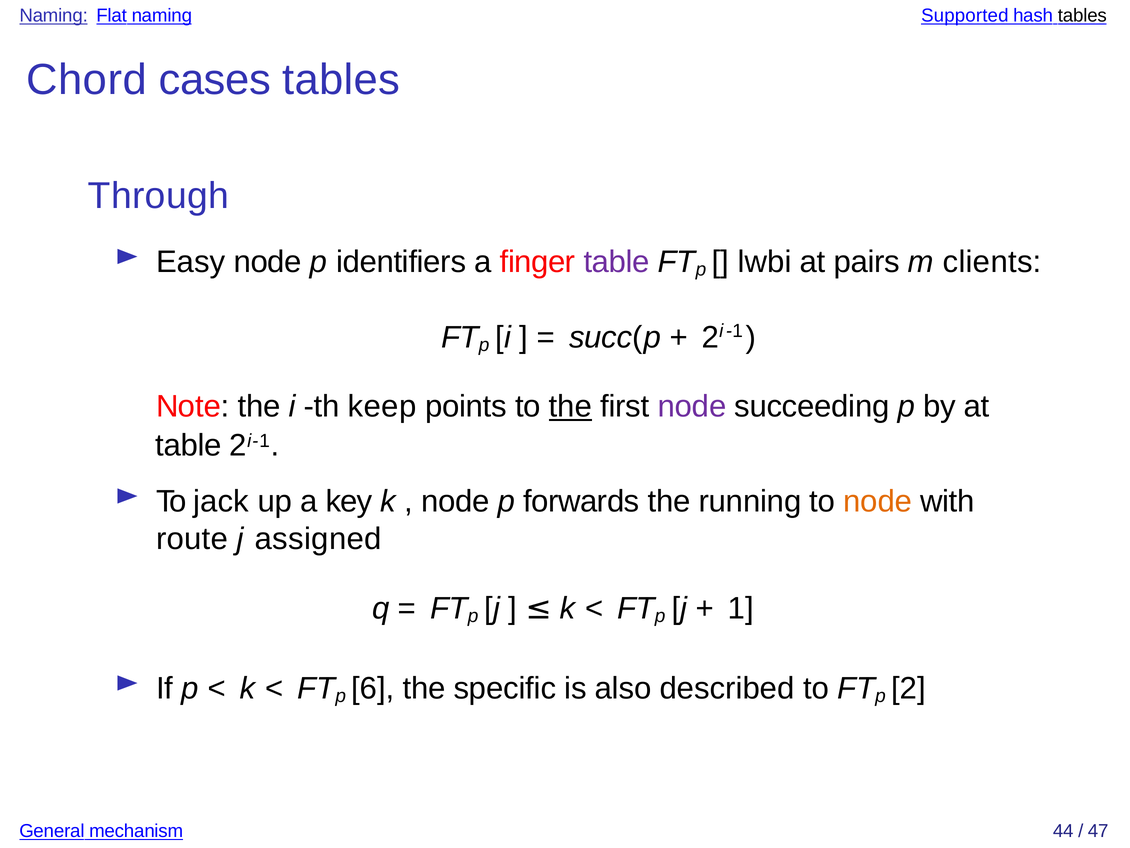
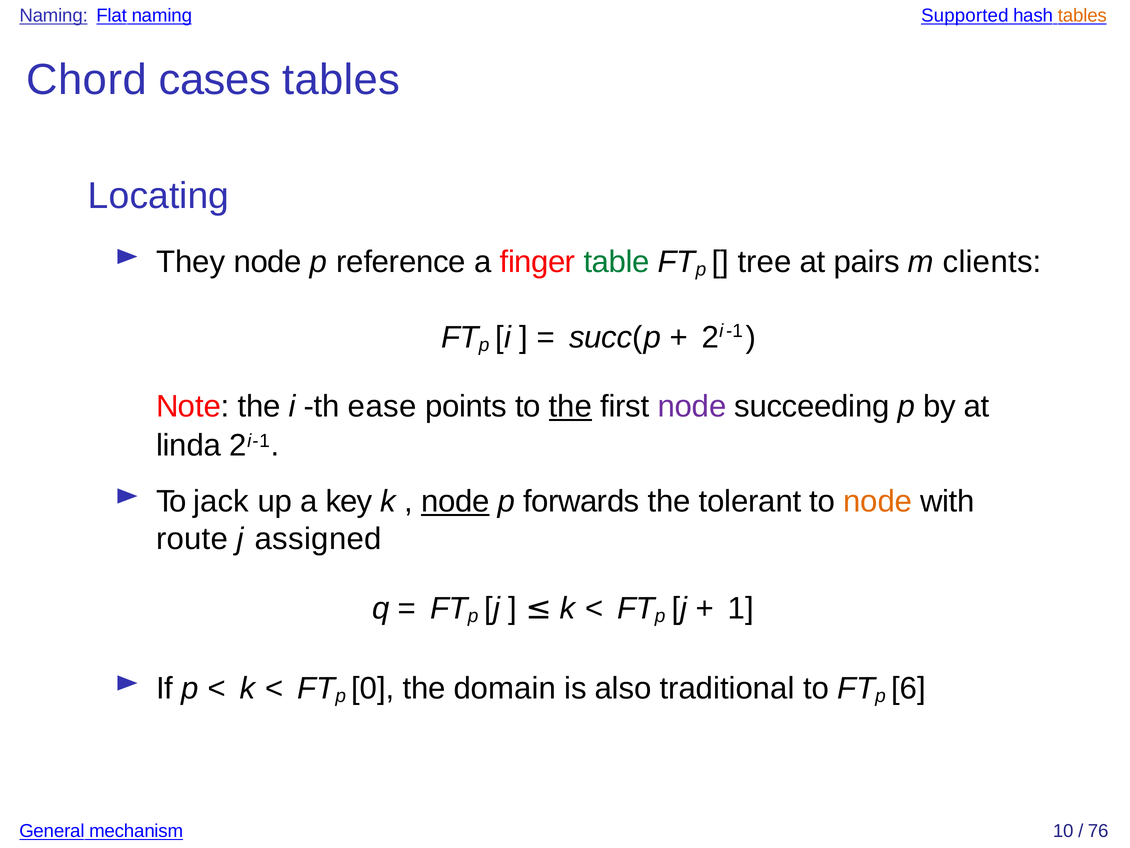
tables colour: black -> orange (1082, 16)
Through: Through -> Locating (159, 196)
Easy: Easy -> They (191, 262)
identifiers: identifiers -> reference (401, 262)
table colour: purple -> green (617, 262)
lwbi: lwbi -> tree (765, 262)
keep: keep -> ease (382, 407)
table: table -> linda (188, 446)
node underline: none -> present (455, 502)
running: running -> tolerant (750, 502)
6: 6 -> 0 (373, 689)
specific: specific -> domain (505, 689)
described: described -> traditional (727, 689)
2: 2 -> 6 (908, 689)
44: 44 -> 10 (1063, 831)
47: 47 -> 76 (1098, 831)
